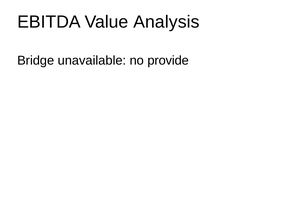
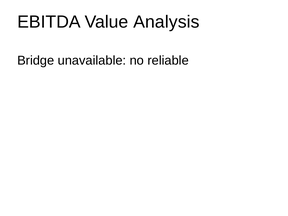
provide: provide -> reliable (168, 60)
